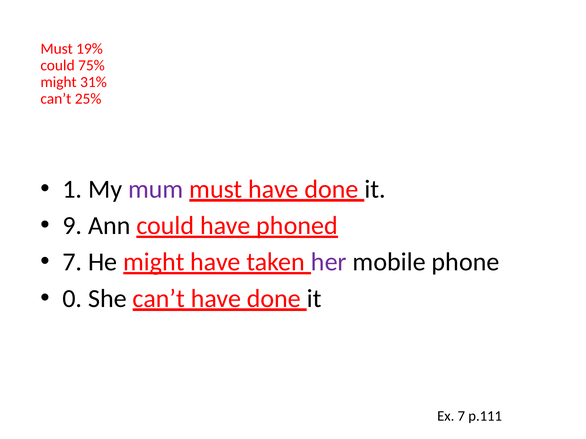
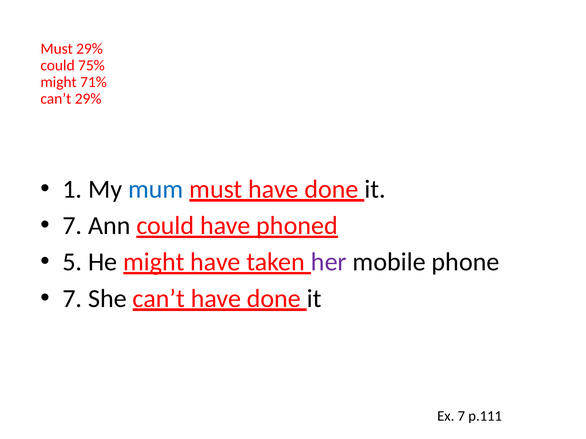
Must 19%: 19% -> 29% (90, 49)
31%: 31% -> 71% (93, 82)
can’t 25%: 25% -> 29% (88, 99)
mum colour: purple -> blue (156, 189)
9: 9 -> 7 (72, 226)
7: 7 -> 5 (72, 262)
0: 0 -> 7 (72, 299)
